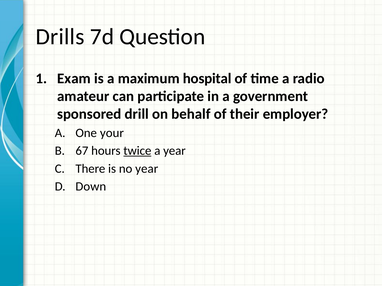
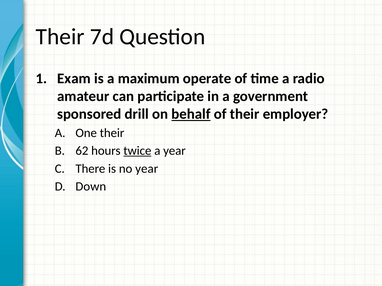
Drills: Drills -> Their (60, 37)
hospital: hospital -> operate (207, 79)
behalf underline: none -> present (191, 114)
One your: your -> their (112, 133)
67: 67 -> 62 (82, 151)
